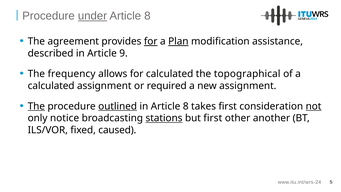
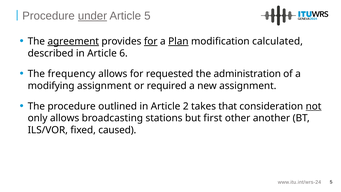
8: 8 -> 5 (147, 16)
agreement underline: none -> present (73, 41)
assistance: assistance -> calculated (278, 41)
9: 9 -> 6 (124, 53)
for calculated: calculated -> requested (170, 74)
topographical: topographical -> administration (247, 74)
calculated: calculated -> modifying (51, 86)
The underline: present -> none (36, 106)
outlined underline: present -> none (118, 106)
in Article 8: 8 -> 2 (186, 106)
takes first: first -> that (228, 106)
only notice: notice -> allows (65, 118)
stations underline: present -> none (164, 118)
